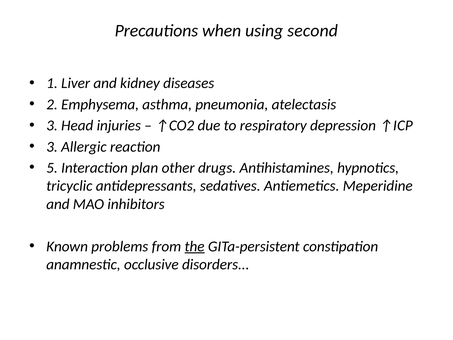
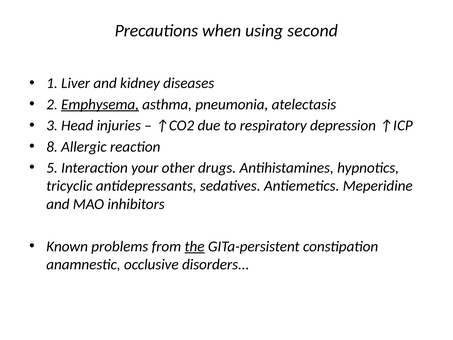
Emphysema underline: none -> present (100, 104)
3: 3 -> 8 (52, 147)
plan: plan -> your (145, 168)
